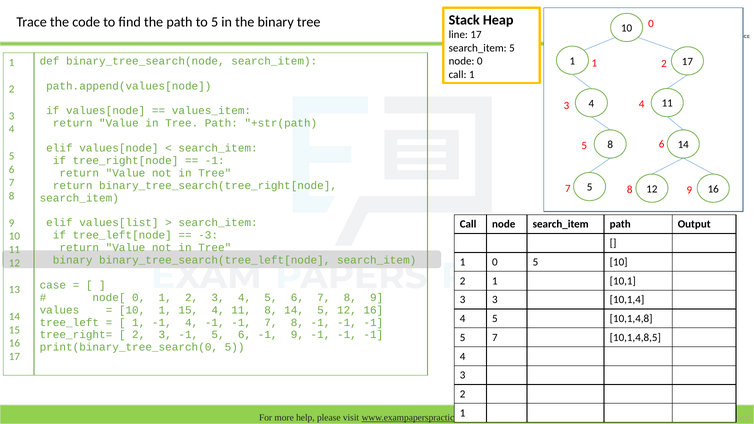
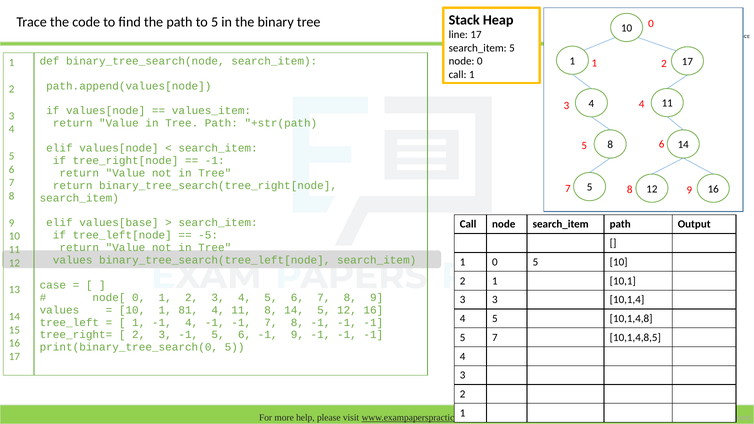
values[list: values[list -> values[base (119, 223)
-3: -3 -> -5 (208, 235)
binary: binary -> values (73, 260)
1 15: 15 -> 81 (188, 310)
